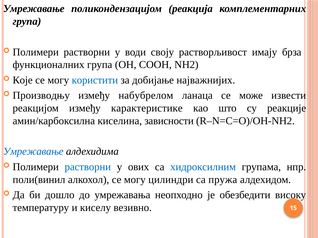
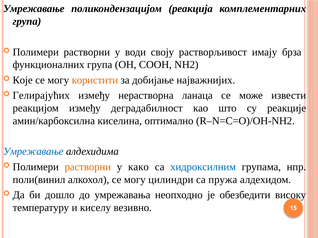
користити colour: blue -> orange (95, 80)
Производњу: Производњу -> Гелирајућих (41, 96)
набубрелом: набубрелом -> нерастворна (146, 96)
карактеристике: карактеристике -> деградабилност (147, 108)
зависности: зависности -> оптимално (169, 121)
растворни colour: blue -> orange (88, 167)
ових: ових -> како (138, 167)
